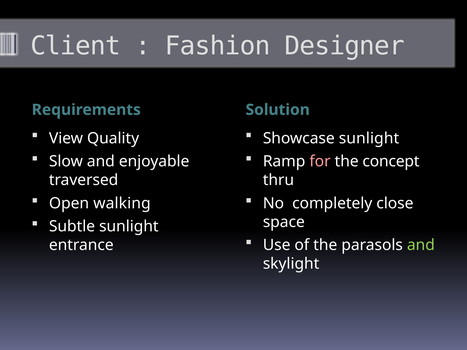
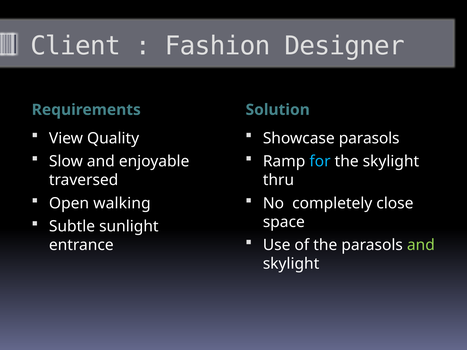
Showcase sunlight: sunlight -> parasols (369, 138)
for colour: pink -> light blue (320, 162)
the concept: concept -> skylight (391, 162)
